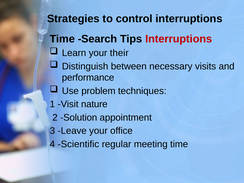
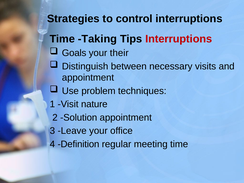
Search: Search -> Taking (97, 39)
Learn: Learn -> Goals (74, 53)
performance: performance -> appointment (88, 78)
Scientific: Scientific -> Definition (78, 144)
